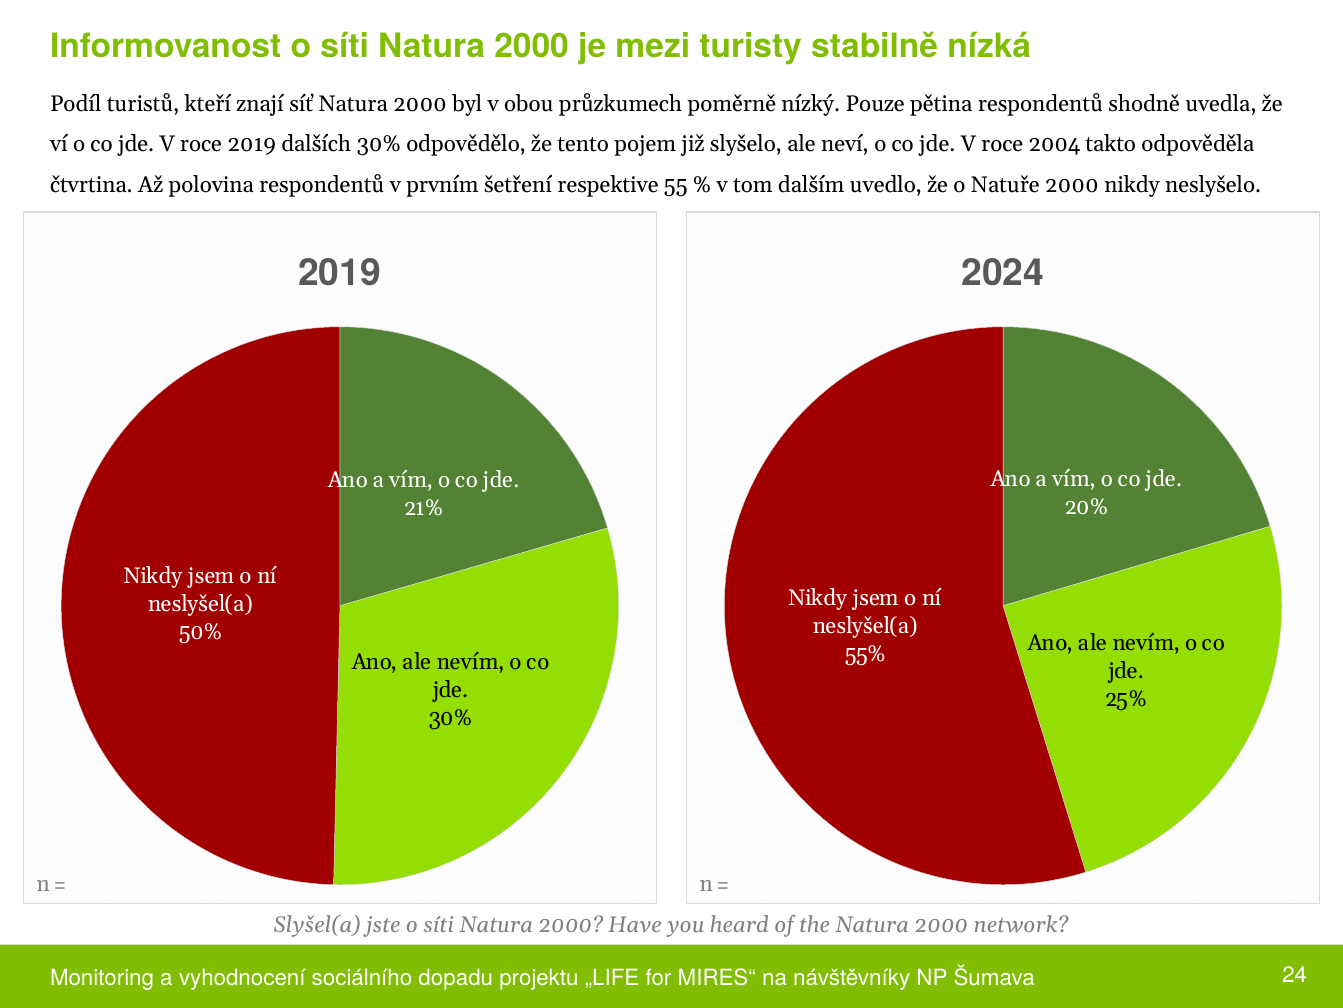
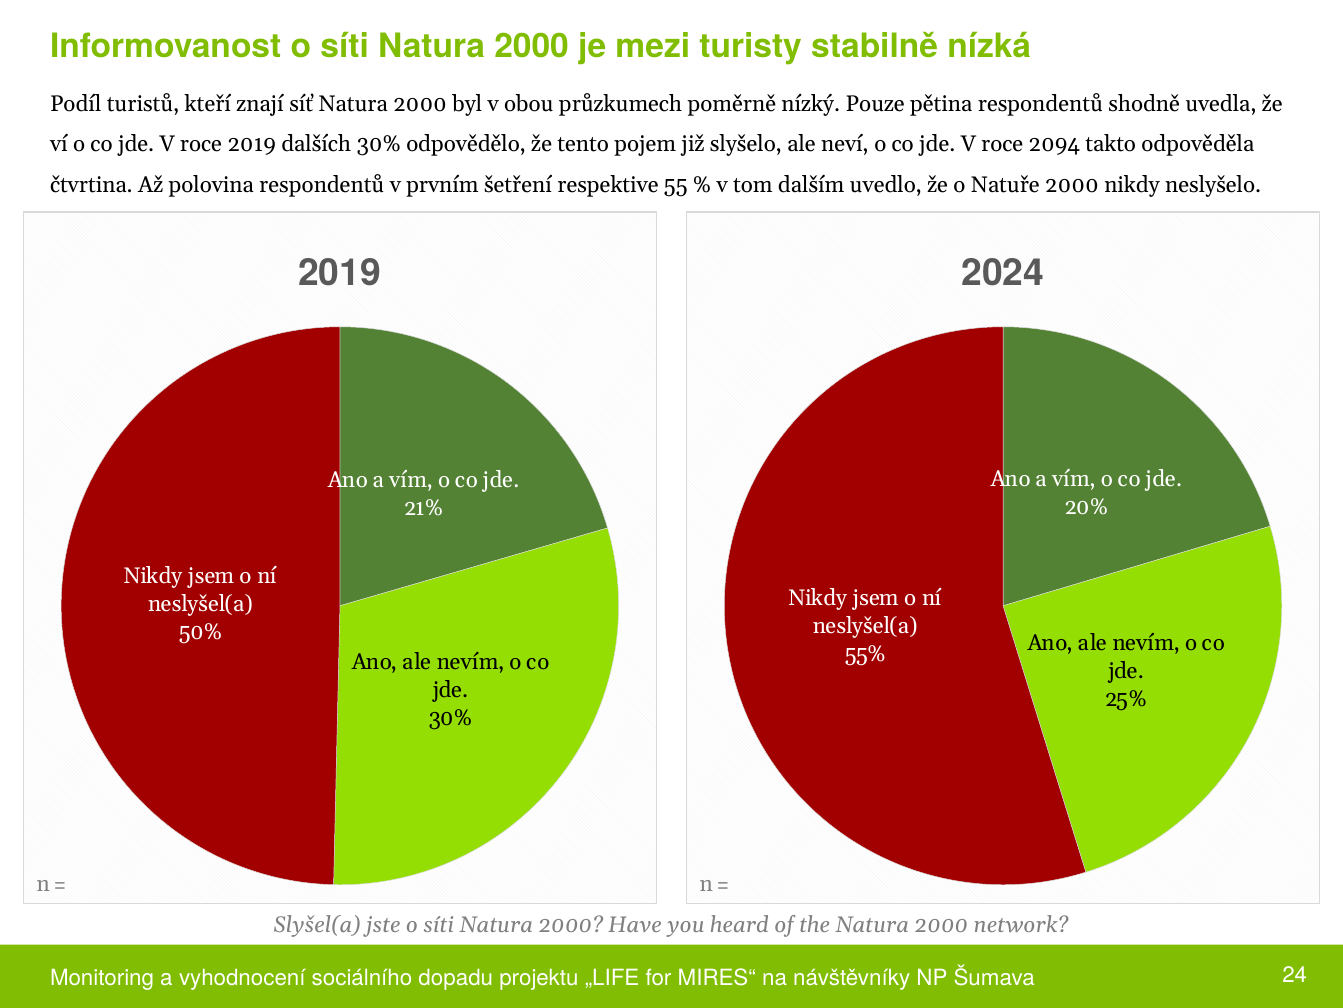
2004: 2004 -> 2094 (1054, 144)
